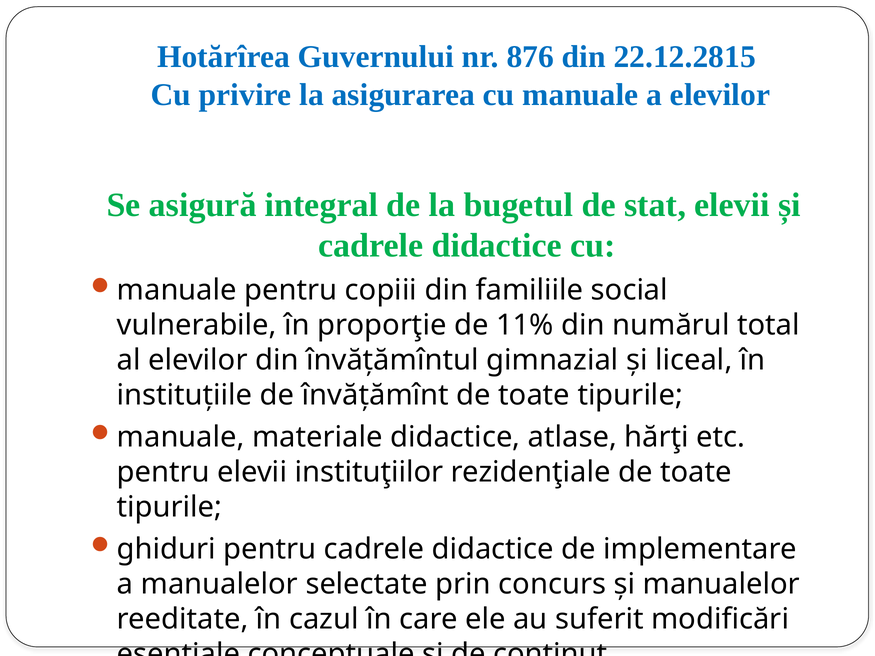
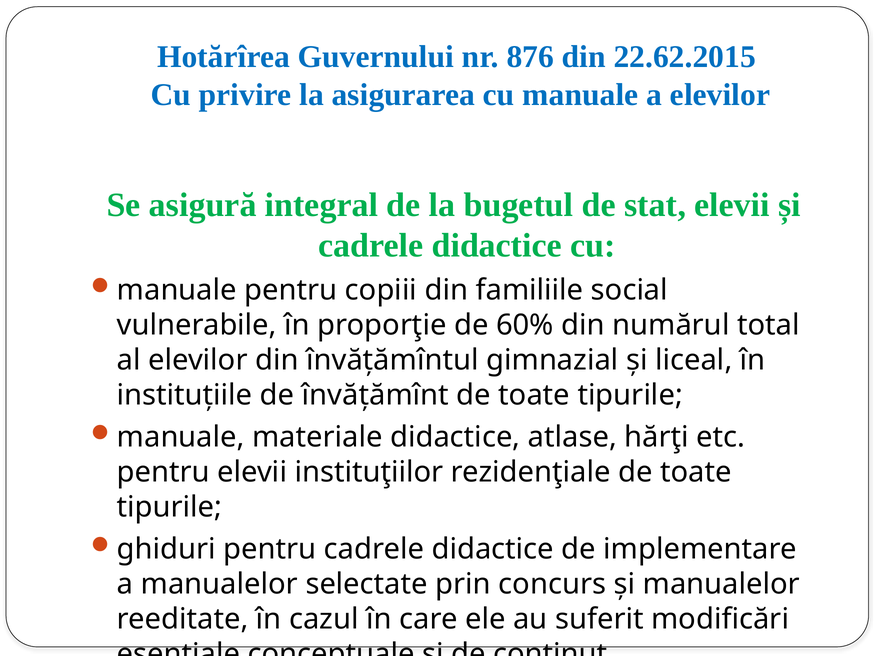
22.12.2815: 22.12.2815 -> 22.62.2015 (685, 57)
11%: 11% -> 60% (525, 325)
